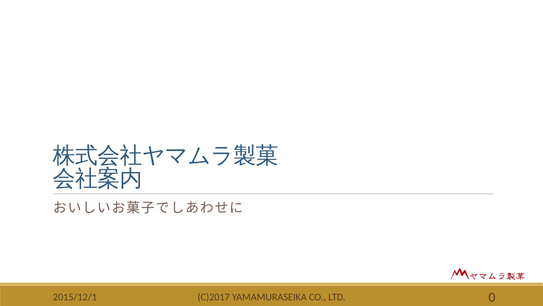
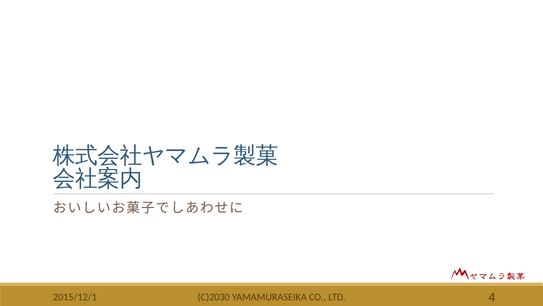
C)2017: C)2017 -> C)2030 (214, 296)
0: 0 -> 4 (492, 297)
